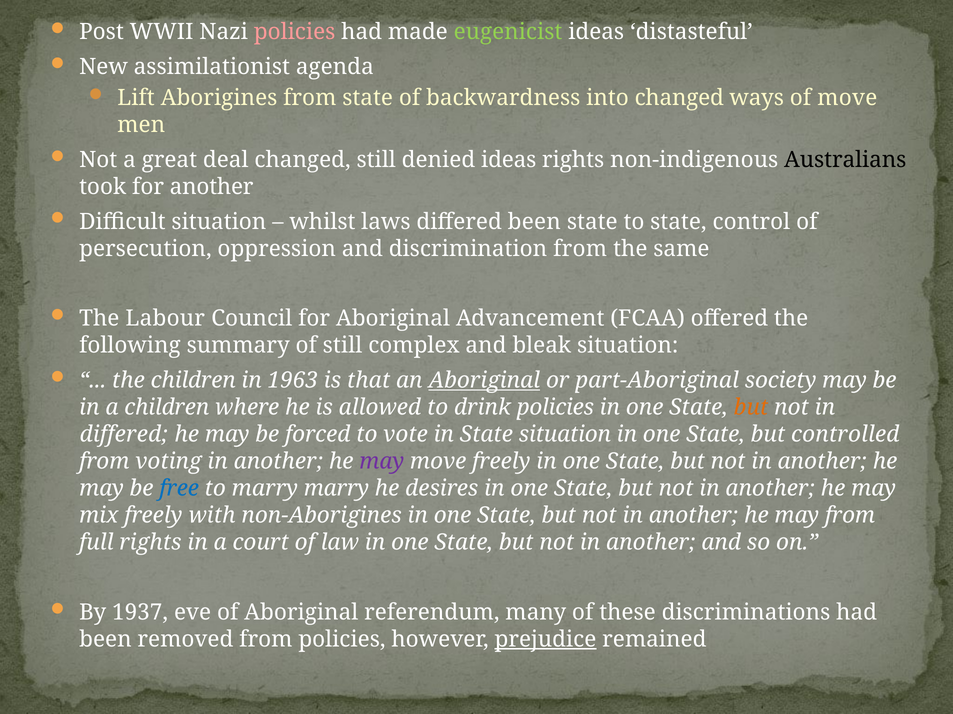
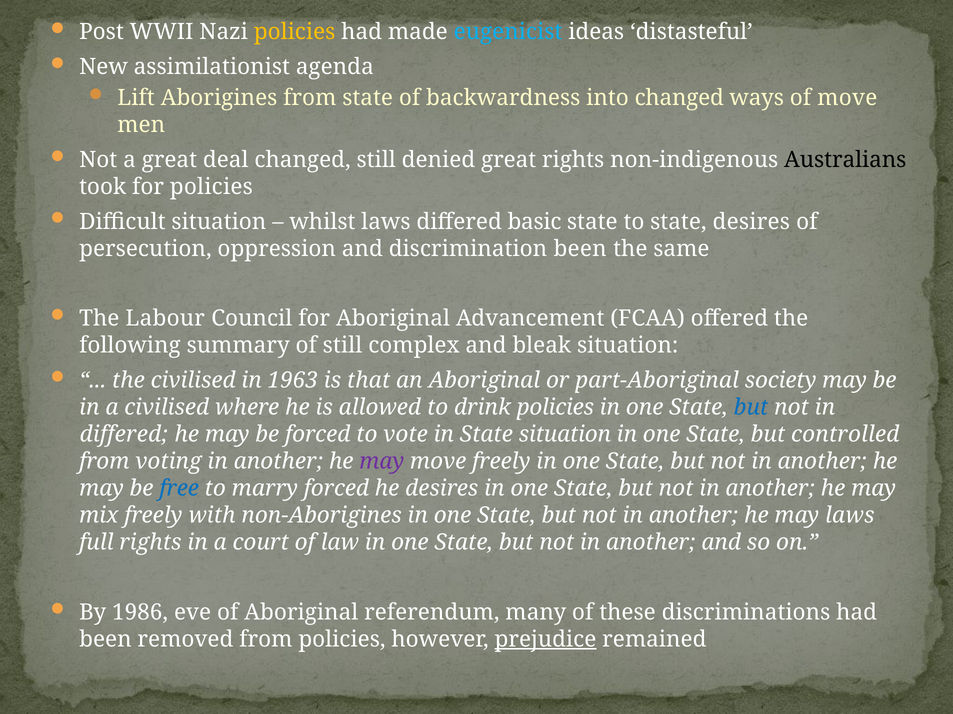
policies colour: pink -> yellow (295, 32)
eugenicist colour: light green -> light blue (508, 32)
denied ideas: ideas -> great (509, 160)
for another: another -> policies (211, 187)
differed been: been -> basic (535, 222)
state control: control -> desires (751, 222)
discrimination from: from -> been (580, 249)
the children: children -> civilised (193, 381)
Aboriginal underline: present -> none (484, 381)
a children: children -> civilised (167, 408)
but colour: orange -> blue (751, 408)
marry marry: marry -> forced (336, 489)
may from: from -> laws (850, 516)
1937: 1937 -> 1986 (140, 613)
